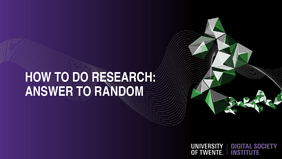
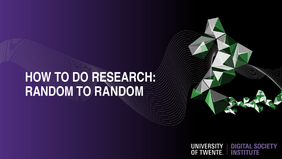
ANSWER: ANSWER -> RANDOM (49, 91)
